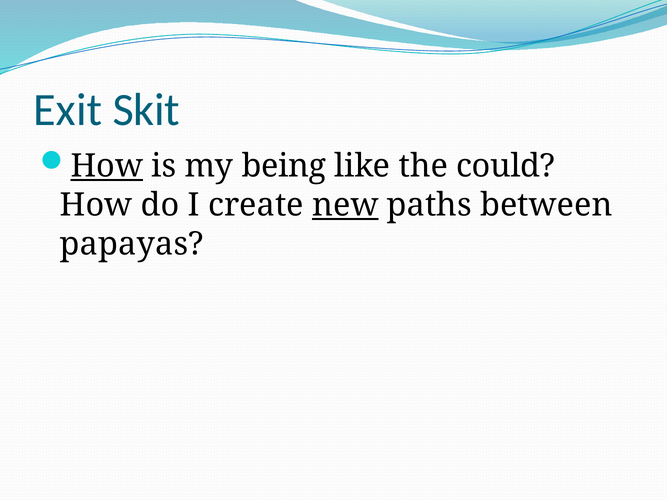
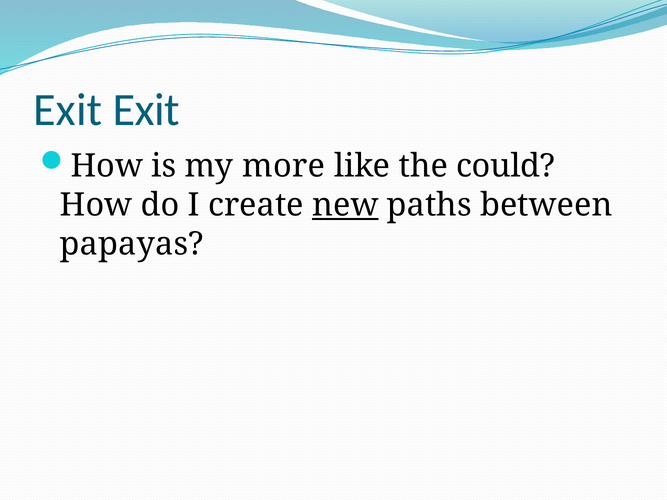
Exit Skit: Skit -> Exit (146, 110)
How underline: present -> none (107, 166)
being: being -> more (284, 166)
